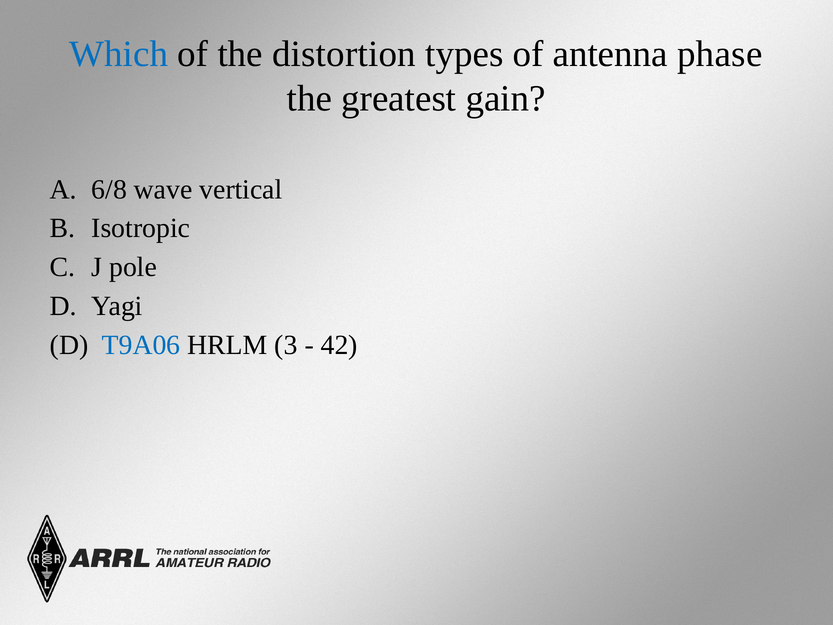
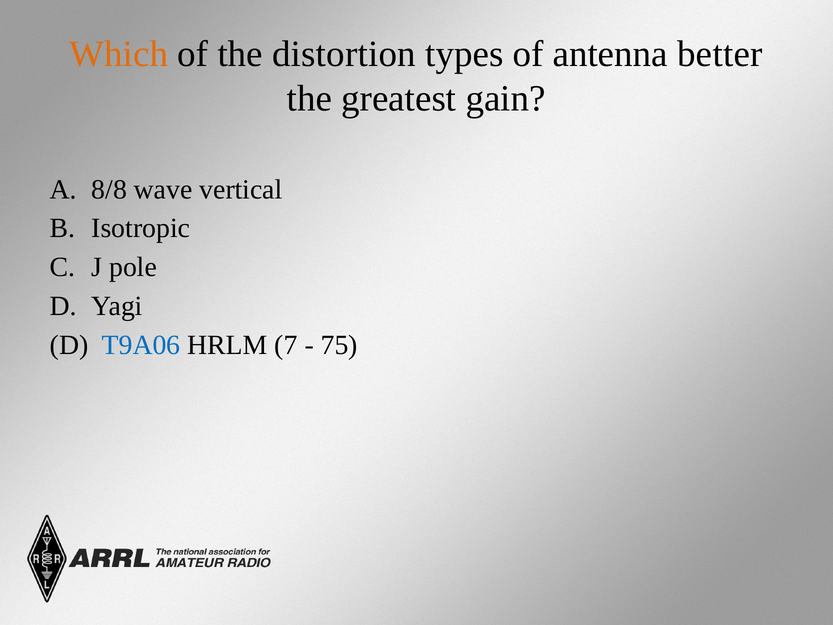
Which colour: blue -> orange (119, 54)
phase: phase -> better (720, 54)
6/8: 6/8 -> 8/8 (109, 189)
3: 3 -> 7 (286, 345)
42: 42 -> 75 (339, 345)
